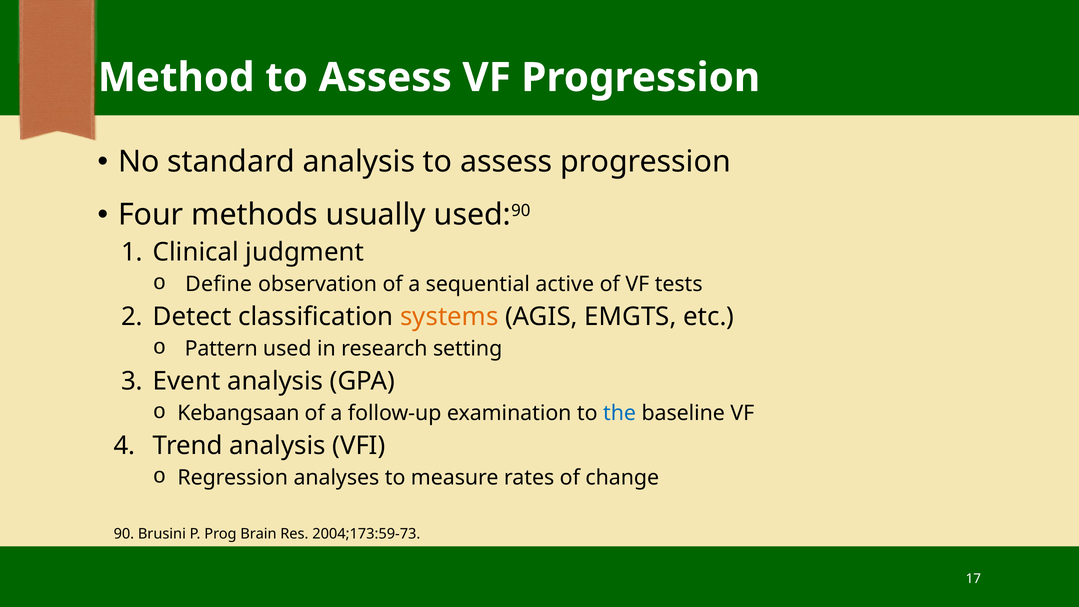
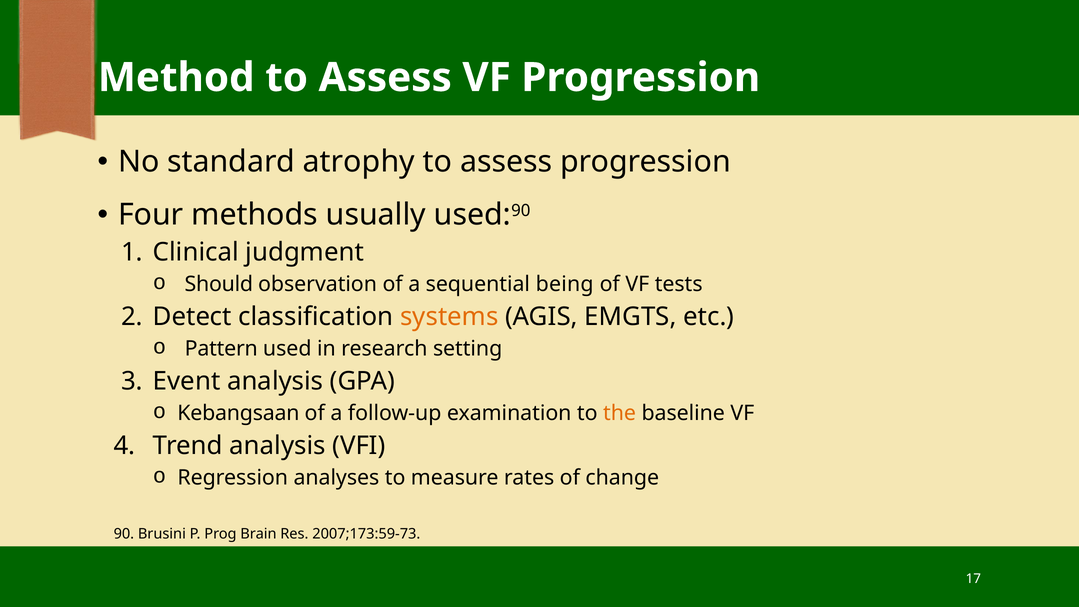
standard analysis: analysis -> atrophy (359, 162)
Define: Define -> Should (219, 284)
active: active -> being (565, 284)
the colour: blue -> orange (620, 413)
2004;173:59-73: 2004;173:59-73 -> 2007;173:59-73 (366, 534)
